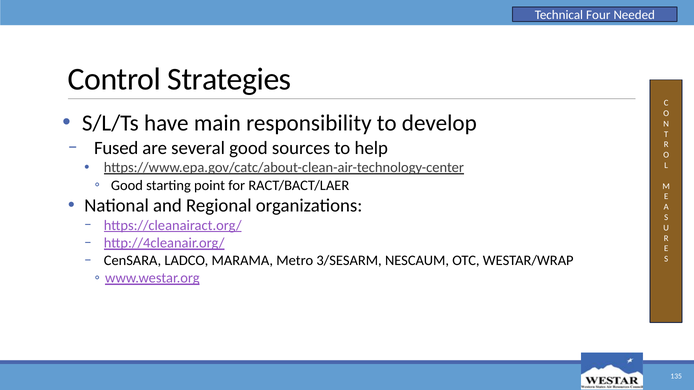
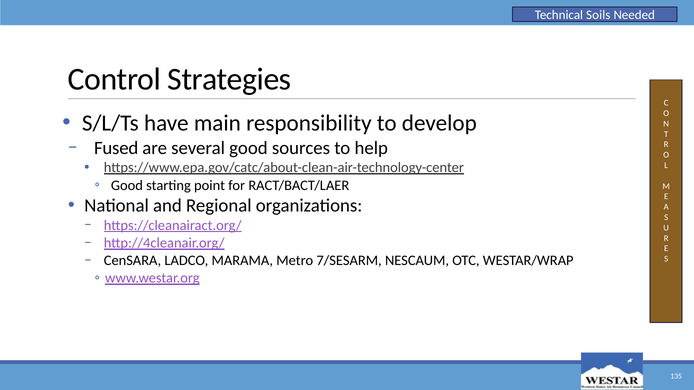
Four: Four -> Soils (598, 15)
3/SESARM: 3/SESARM -> 7/SESARM (349, 261)
